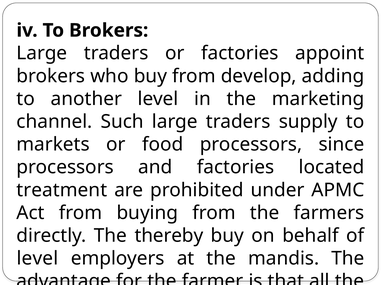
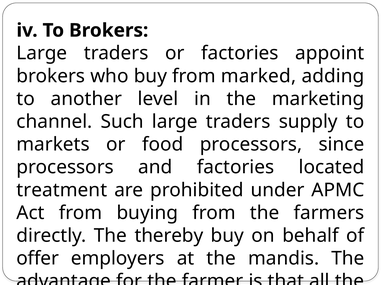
develop: develop -> marked (259, 76)
level: level -> offer (38, 259)
